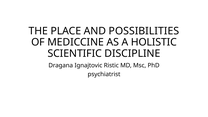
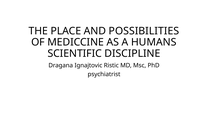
HOLISTIC: HOLISTIC -> HUMANS (154, 42)
